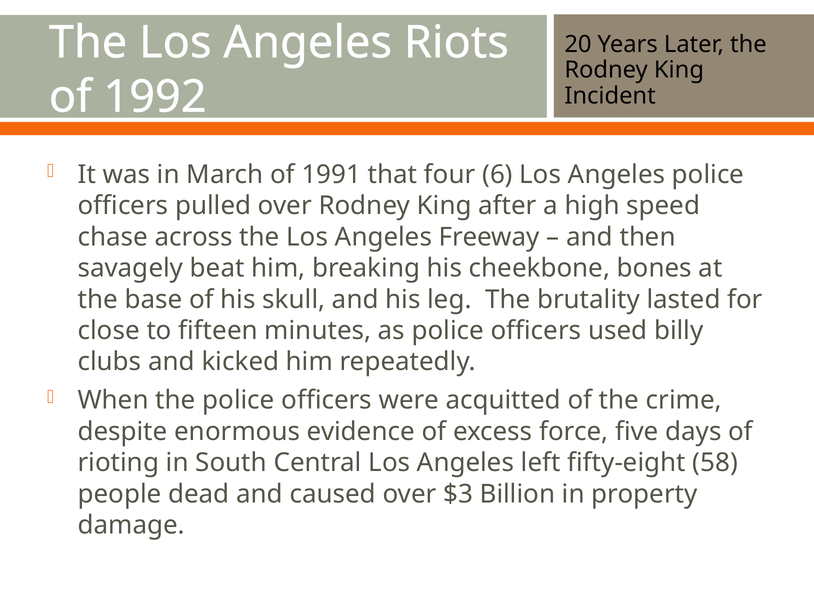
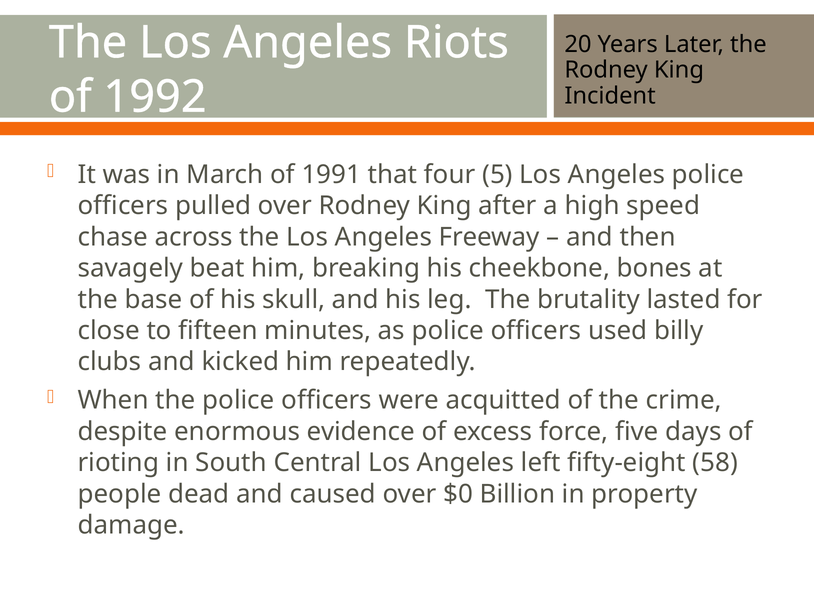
6: 6 -> 5 (497, 175)
$3: $3 -> $0 (458, 494)
